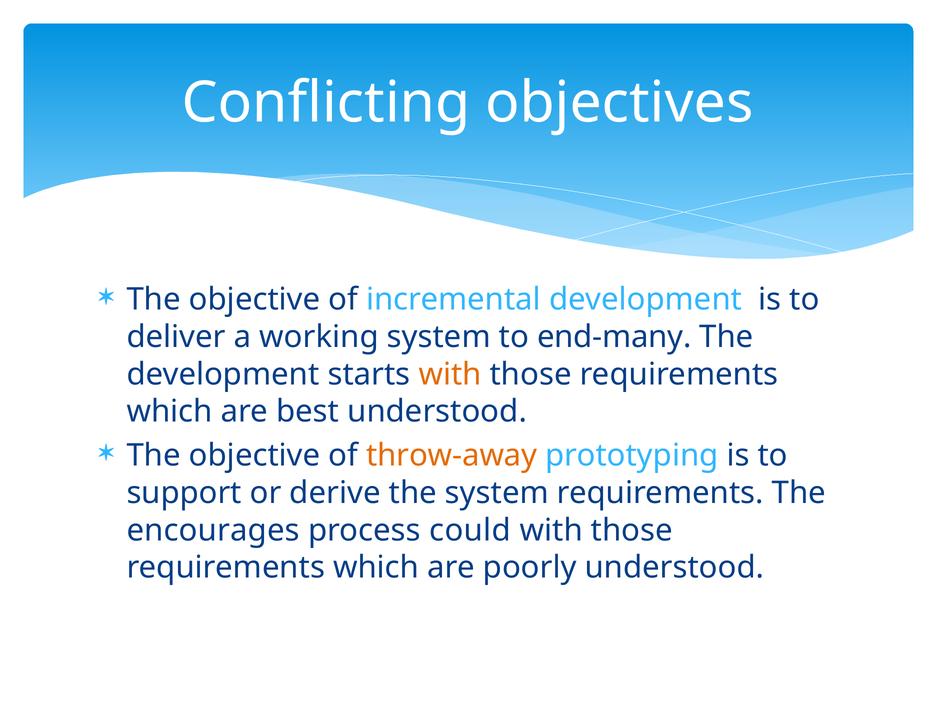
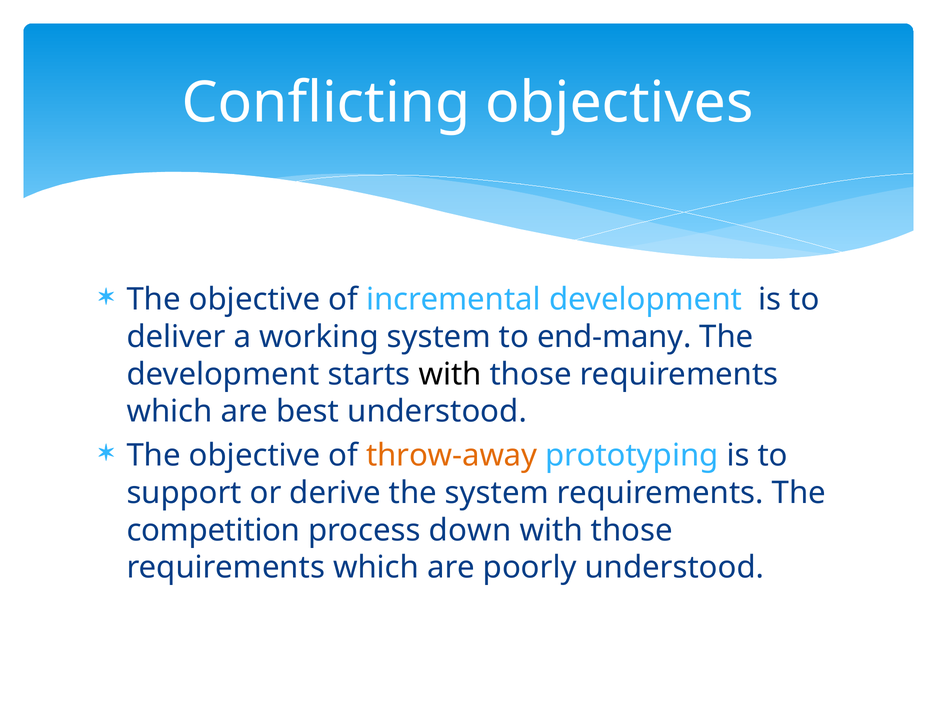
with colour: orange -> black (450, 374)
encourages: encourages -> competition (213, 530)
could: could -> down (470, 530)
